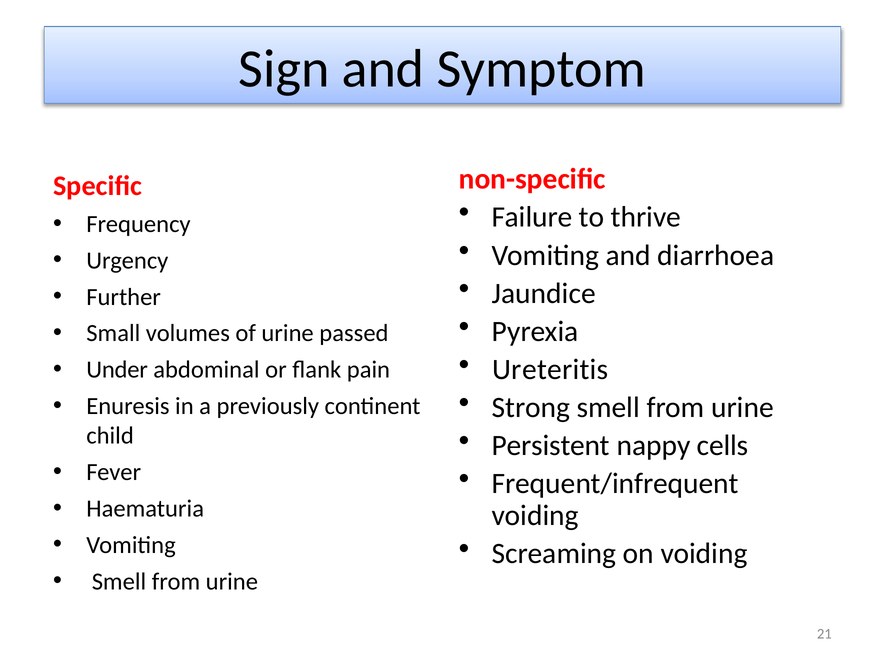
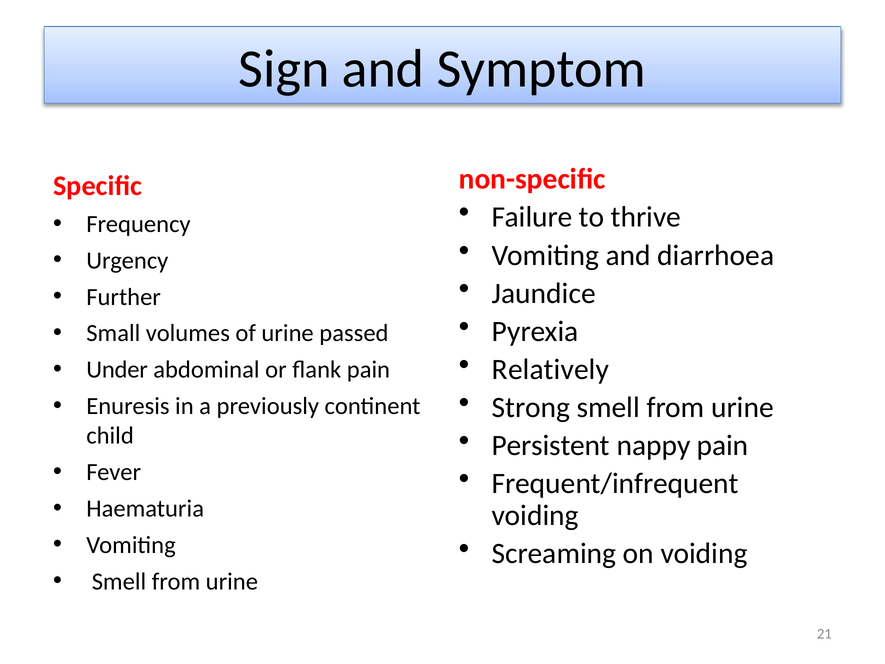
Ureteritis: Ureteritis -> Relatively (550, 369)
nappy cells: cells -> pain (722, 445)
